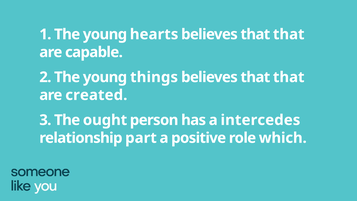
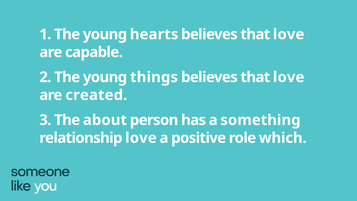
that: that -> love (289, 34)
that: that -> love (289, 77)
ought: ought -> about (105, 120)
intercedes: intercedes -> something (260, 120)
relationship part: part -> love (141, 138)
